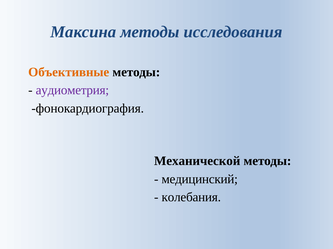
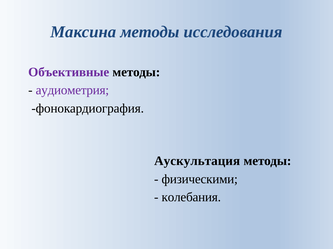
Объективные colour: orange -> purple (69, 72)
Механической: Механической -> Аускультация (197, 161)
медицинский: медицинский -> физическими (200, 180)
